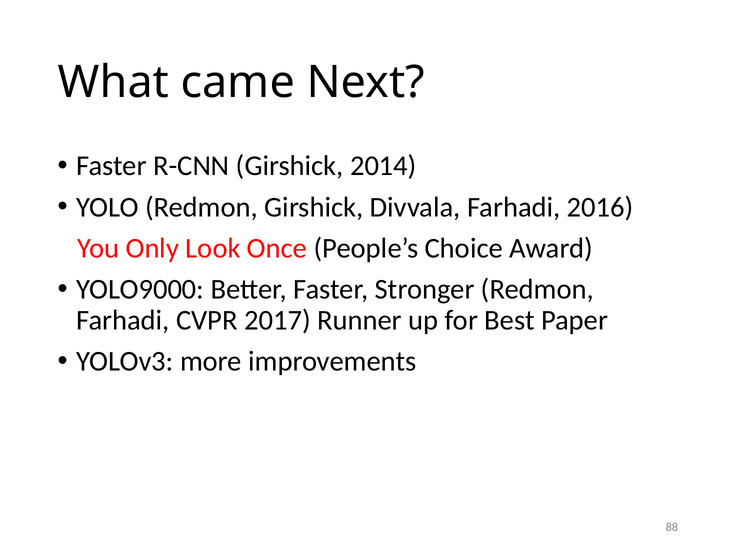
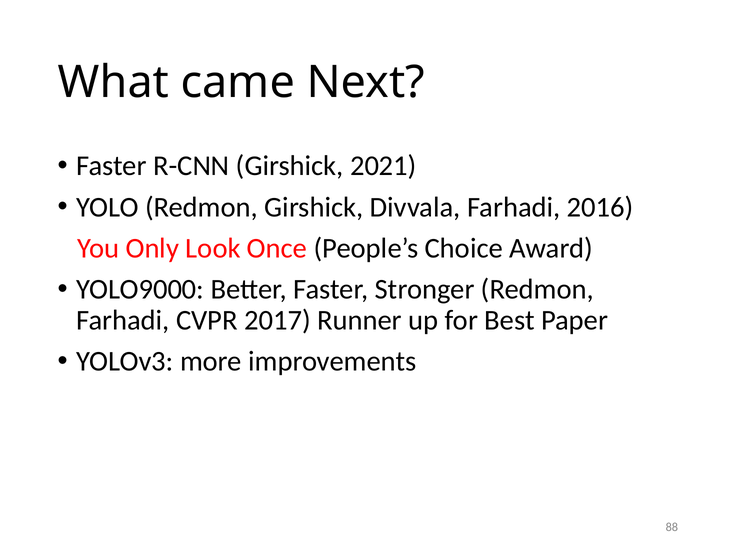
2014: 2014 -> 2021 (383, 166)
